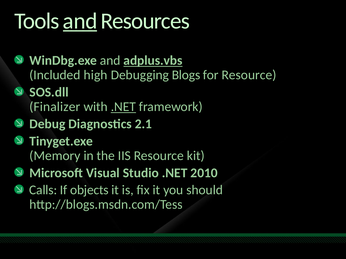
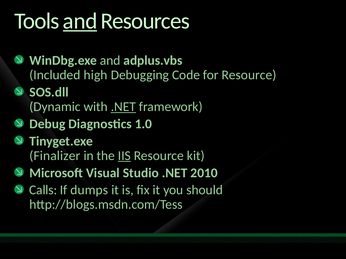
adplus.vbs underline: present -> none (153, 61)
Blogs: Blogs -> Code (186, 75)
Finalizer: Finalizer -> Dynamic (55, 107)
2.1: 2.1 -> 1.0 (143, 124)
Memory: Memory -> Finalizer (55, 156)
IIS underline: none -> present (124, 156)
objects: objects -> dumps (89, 190)
